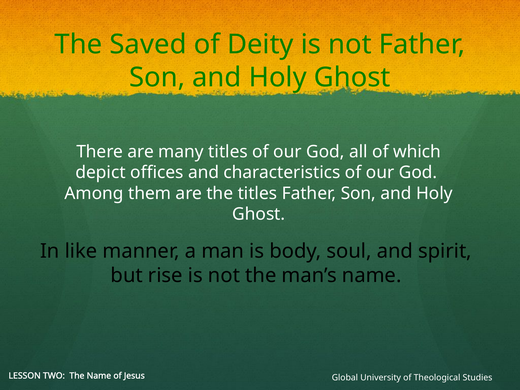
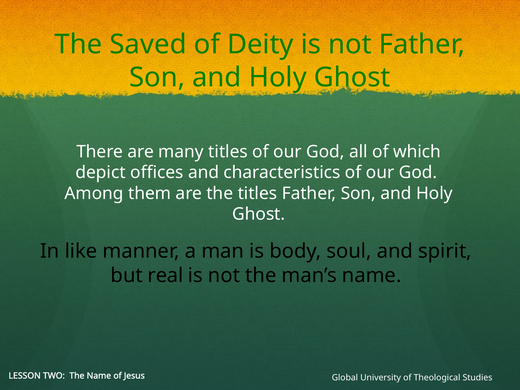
rise: rise -> real (165, 276)
